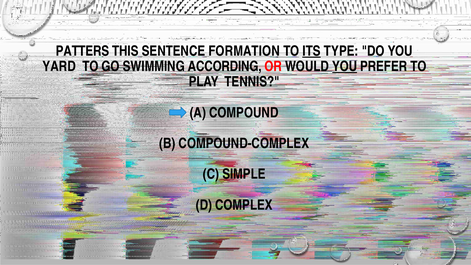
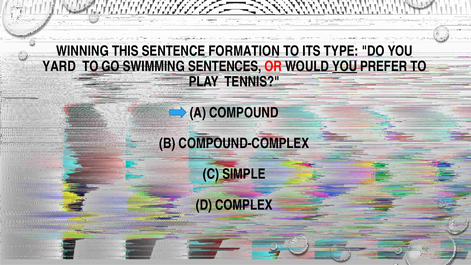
PATTERS: PATTERS -> WINNING (82, 51)
ITS underline: present -> none (312, 51)
ACCORDING: ACCORDING -> SENTENCES (225, 66)
